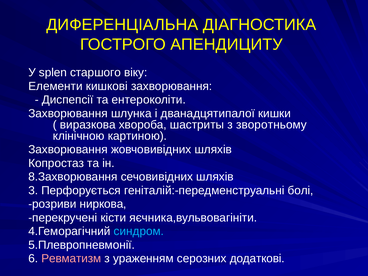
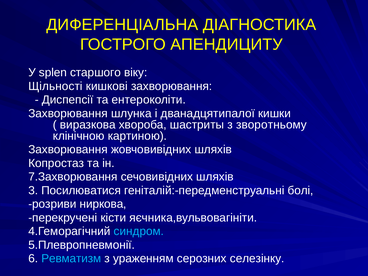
Елементи: Елементи -> Щільності (55, 86)
8.Захворювання: 8.Захворювання -> 7.Захворювання (73, 177)
Перфорується: Перфорується -> Посилюватися (81, 190)
Ревматизм colour: pink -> light blue (71, 259)
додаткові: додаткові -> селезінку (257, 259)
